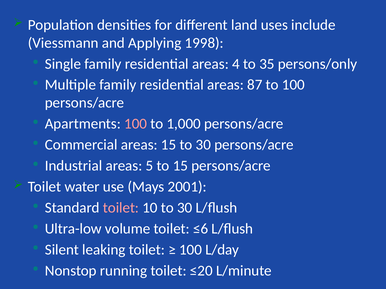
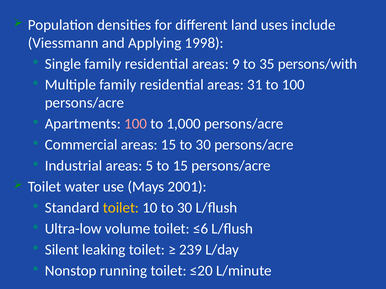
4: 4 -> 9 (236, 64)
persons/only: persons/only -> persons/with (318, 64)
87: 87 -> 31 (255, 85)
toilet colour: pink -> yellow (121, 208)
100: 100 -> 239 (191, 250)
